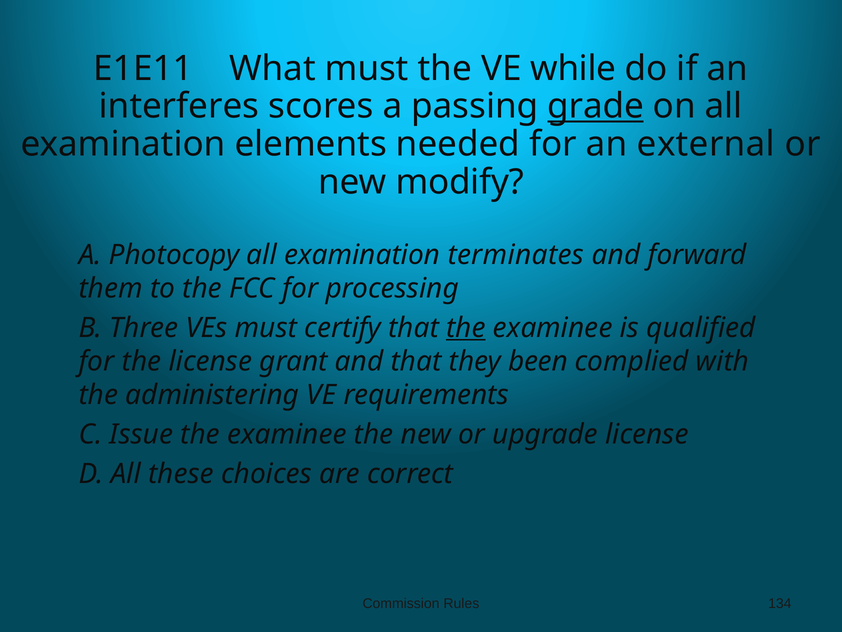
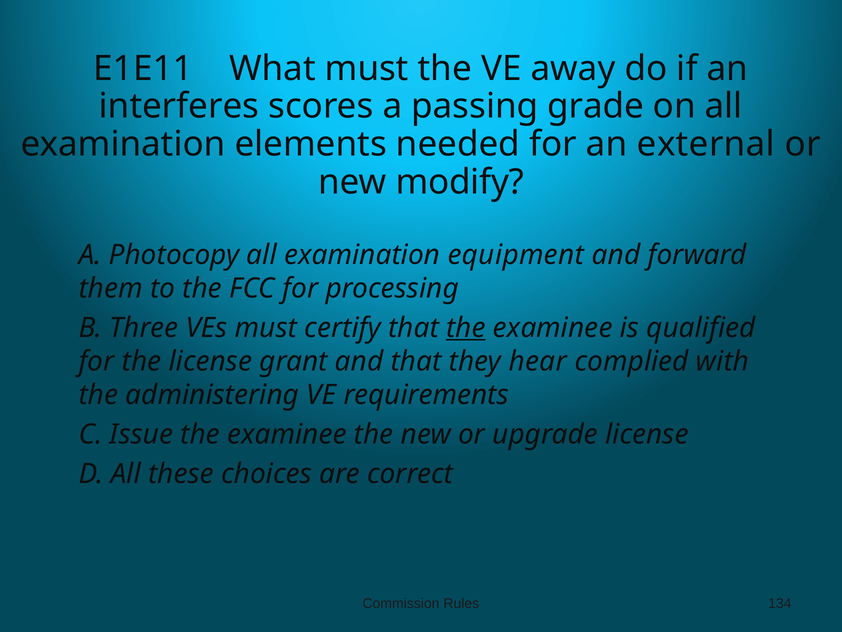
while: while -> away (573, 68)
grade underline: present -> none (596, 106)
terminates: terminates -> equipment (516, 255)
been: been -> hear (538, 361)
